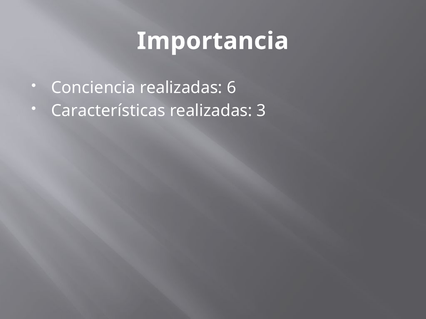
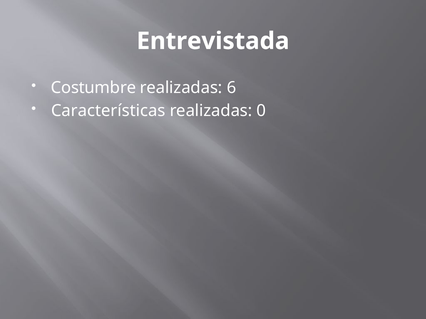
Importancia: Importancia -> Entrevistada (213, 41)
Conciencia: Conciencia -> Costumbre (93, 88)
3: 3 -> 0 (261, 111)
